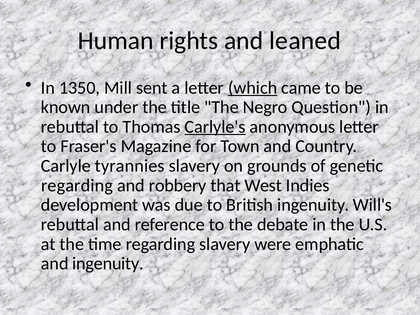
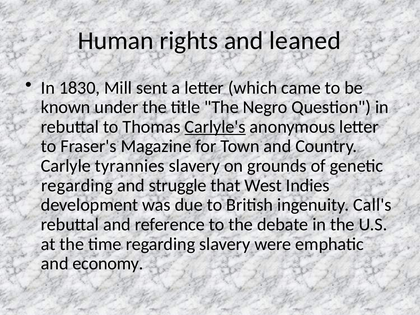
1350: 1350 -> 1830 (80, 88)
which underline: present -> none (253, 88)
robbery: robbery -> struggle (178, 185)
Will's: Will's -> Call's (372, 205)
and ingenuity: ingenuity -> economy (108, 264)
